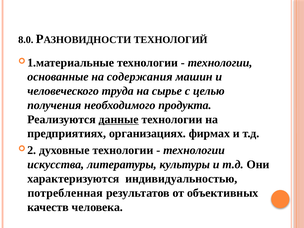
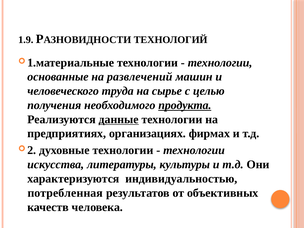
8.0: 8.0 -> 1.9 (26, 40)
содержания: содержания -> развлечений (140, 77)
продукта underline: none -> present (185, 105)
